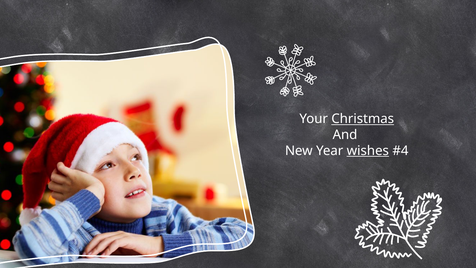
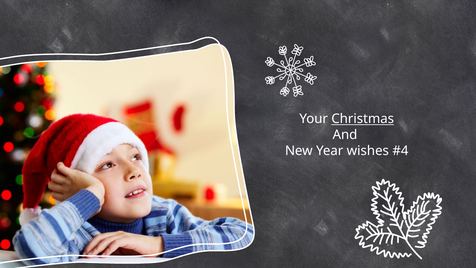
wishes underline: present -> none (368, 151)
